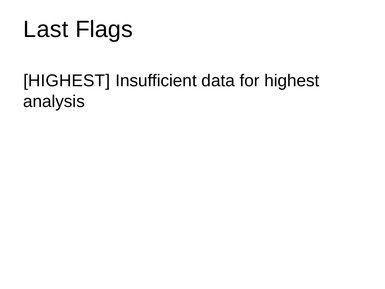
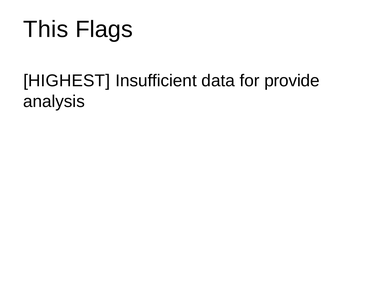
Last: Last -> This (46, 29)
for highest: highest -> provide (292, 81)
